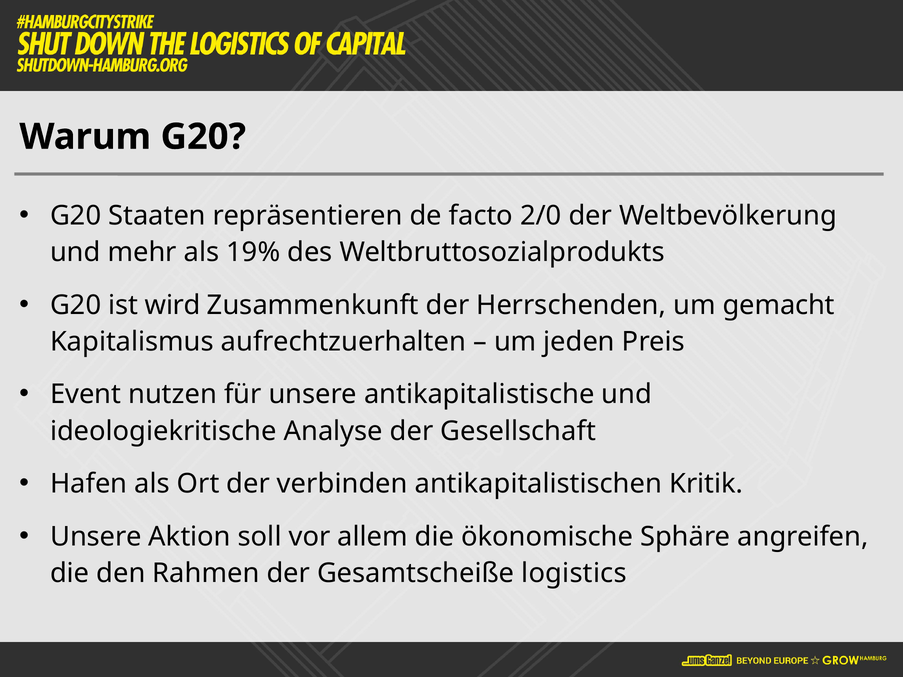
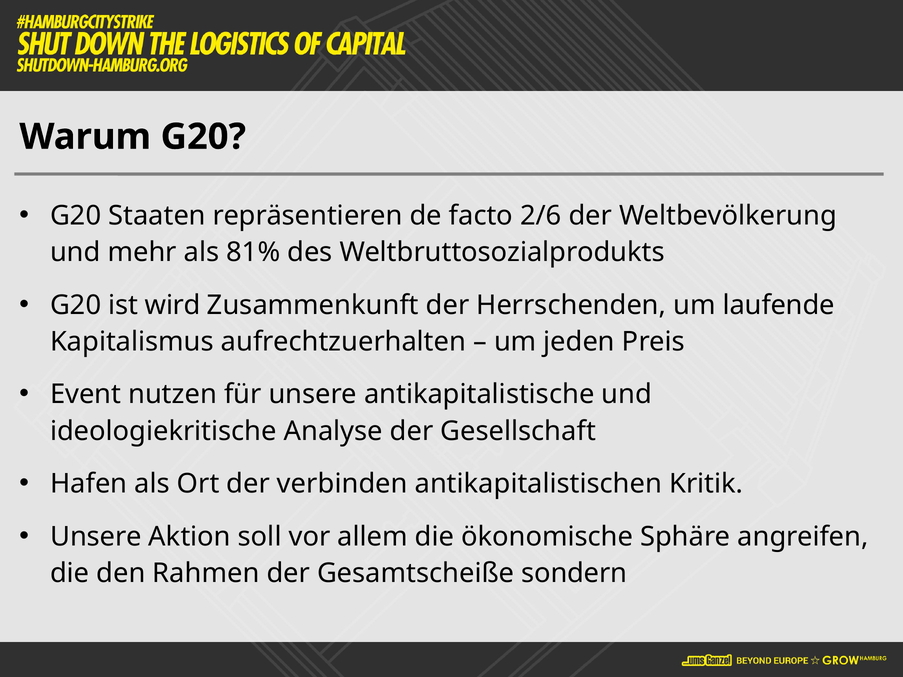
2/0: 2/0 -> 2/6 (541, 216)
19%: 19% -> 81% (253, 252)
gemacht: gemacht -> laufende (779, 305)
logistics: logistics -> sondern (574, 573)
